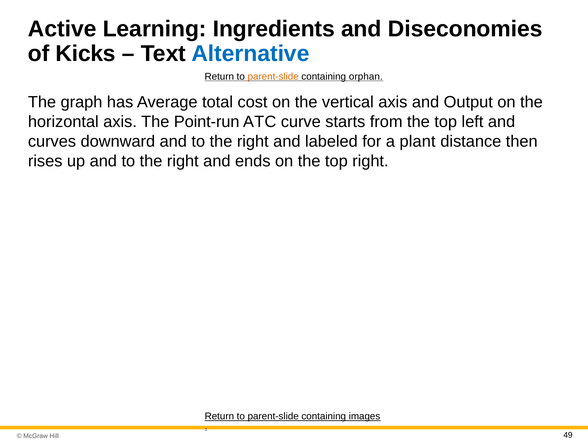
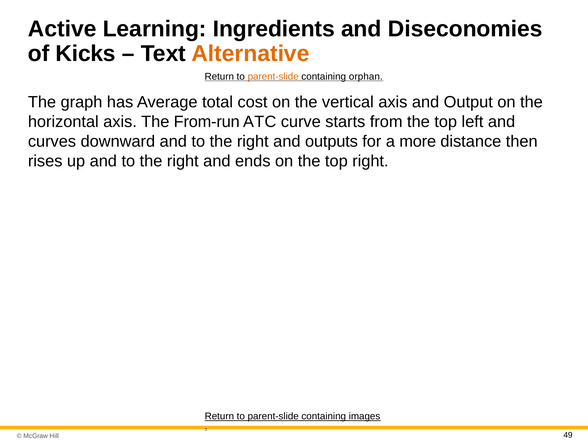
Alternative colour: blue -> orange (250, 54)
Point-run: Point-run -> From-run (207, 122)
labeled: labeled -> outputs (331, 141)
plant: plant -> more (418, 141)
